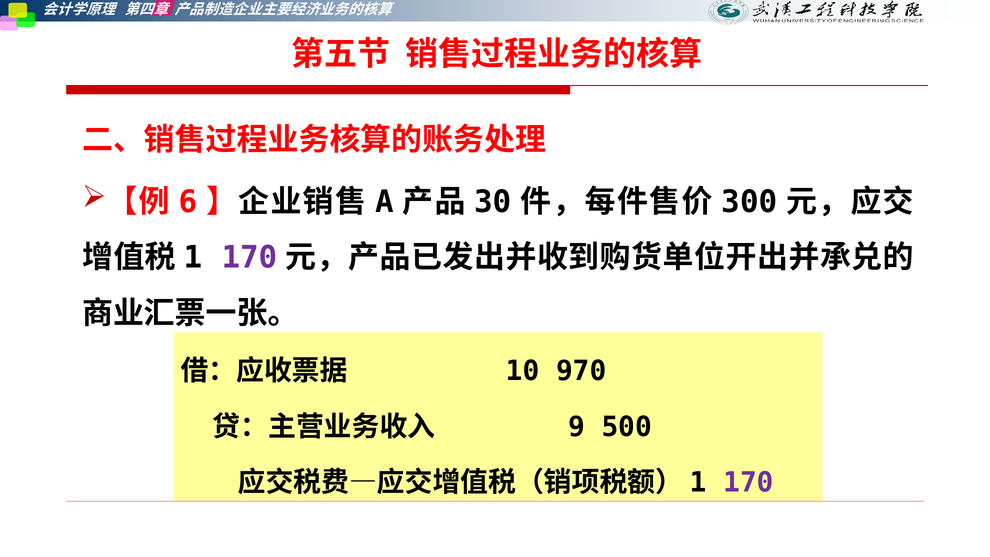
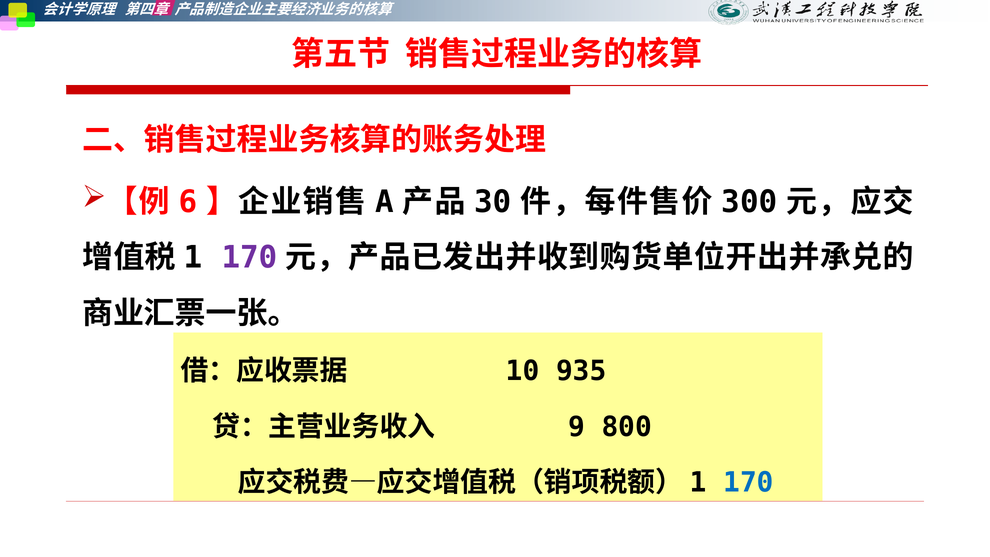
970: 970 -> 935 (581, 371)
500: 500 -> 800 (627, 427)
170 colour: purple -> blue (748, 483)
